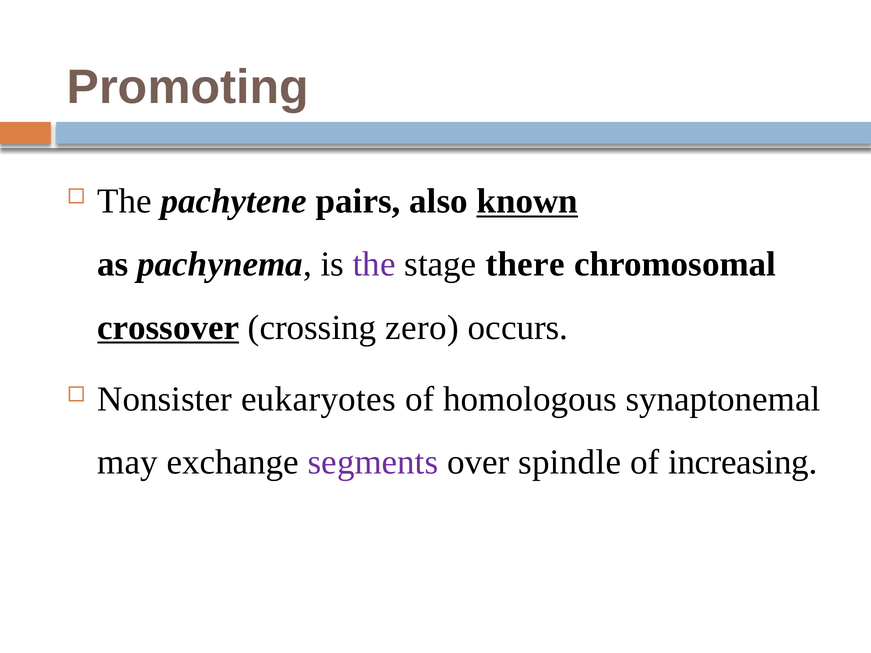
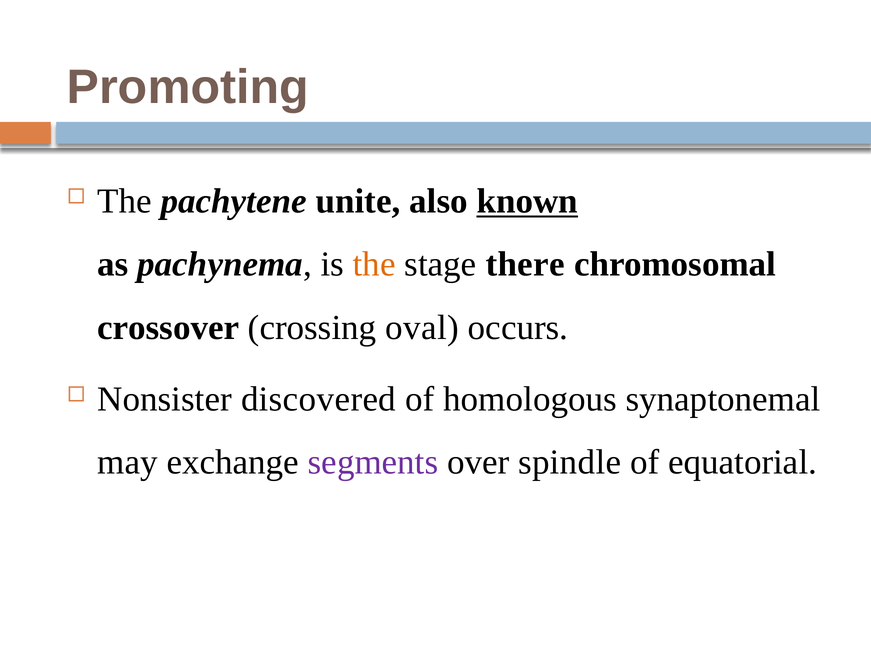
pairs: pairs -> unite (358, 201)
the colour: purple -> orange (374, 265)
crossover underline: present -> none (168, 328)
zero: zero -> oval (422, 328)
eukaryotes: eukaryotes -> discovered (318, 399)
increasing: increasing -> equatorial (743, 463)
